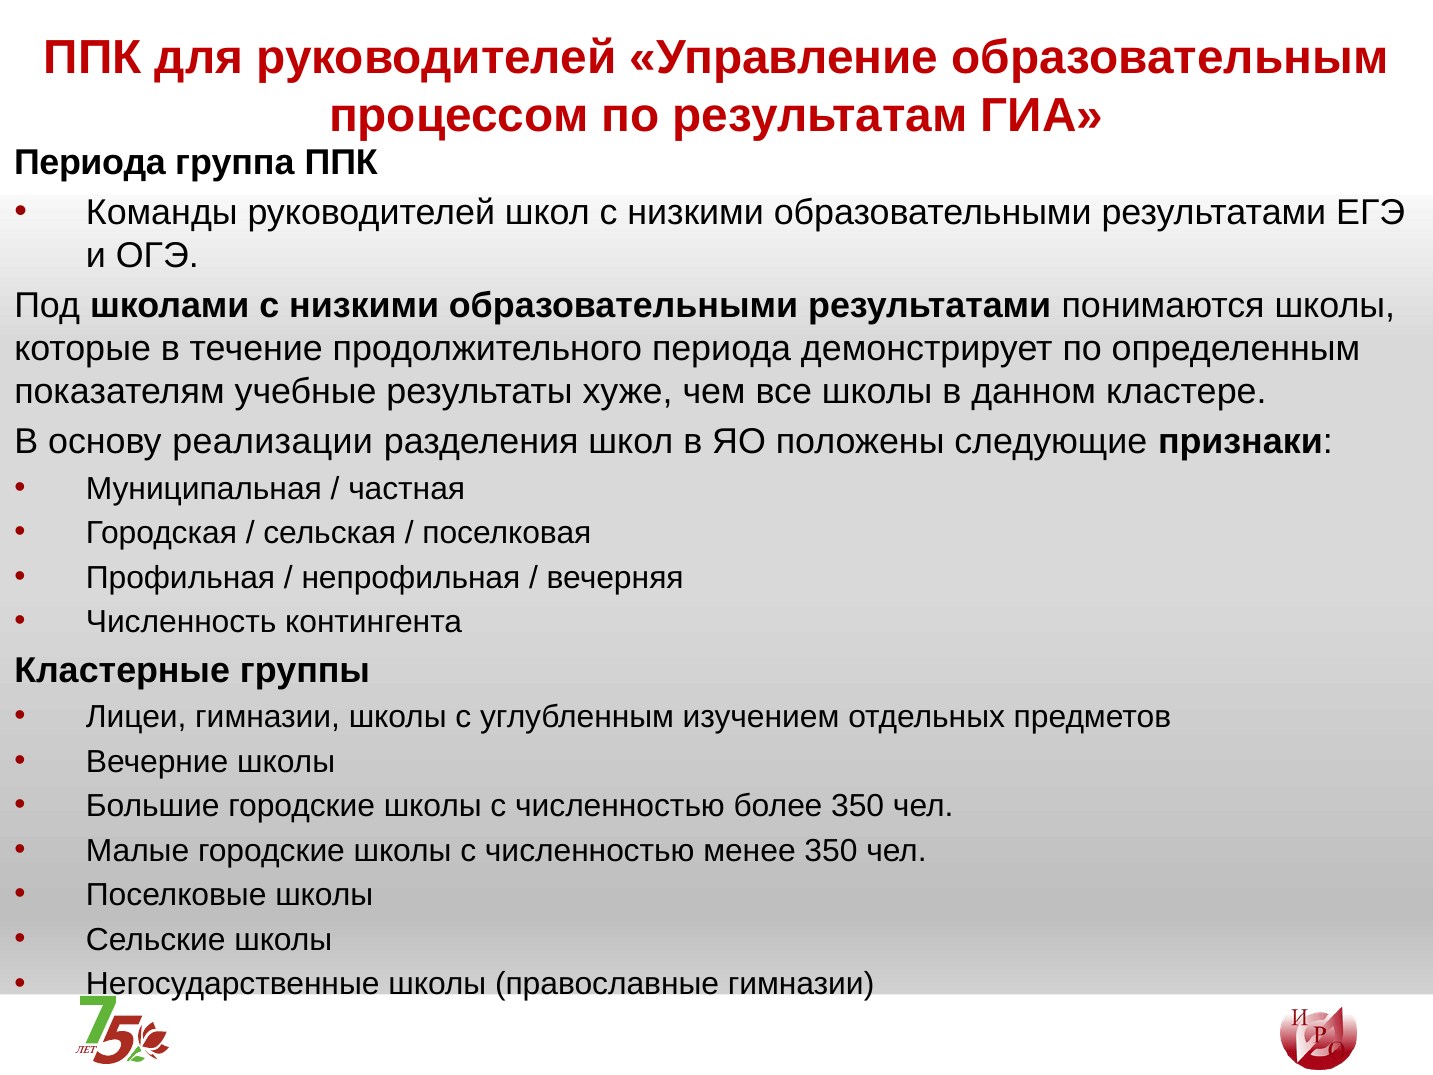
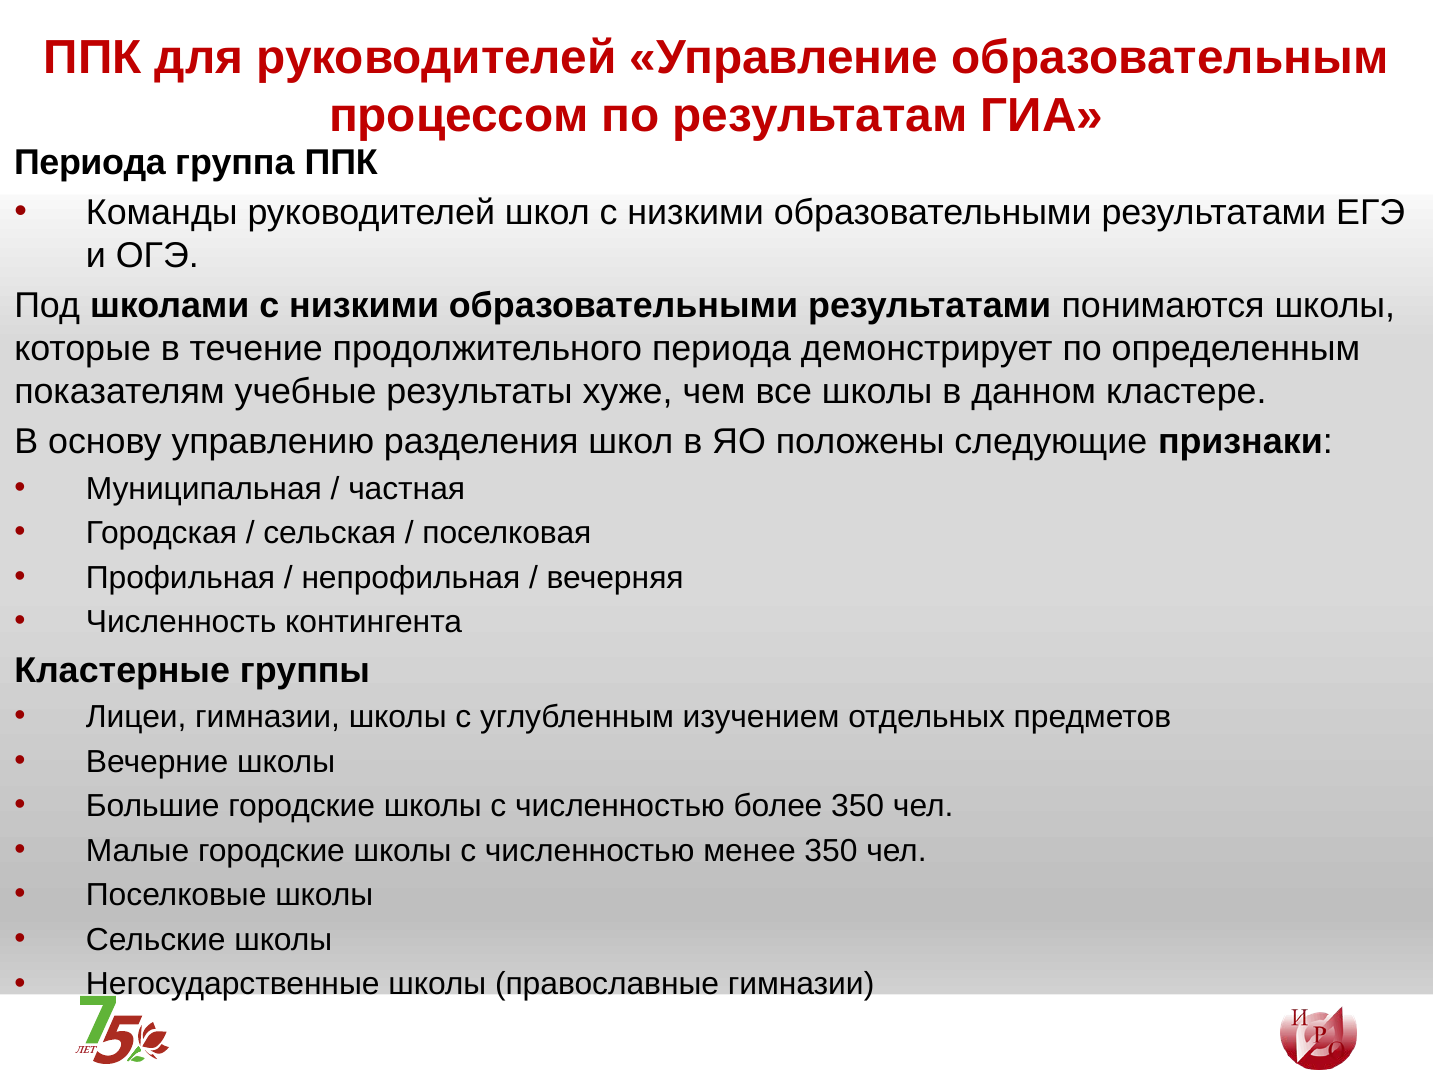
реализации: реализации -> управлению (273, 442)
